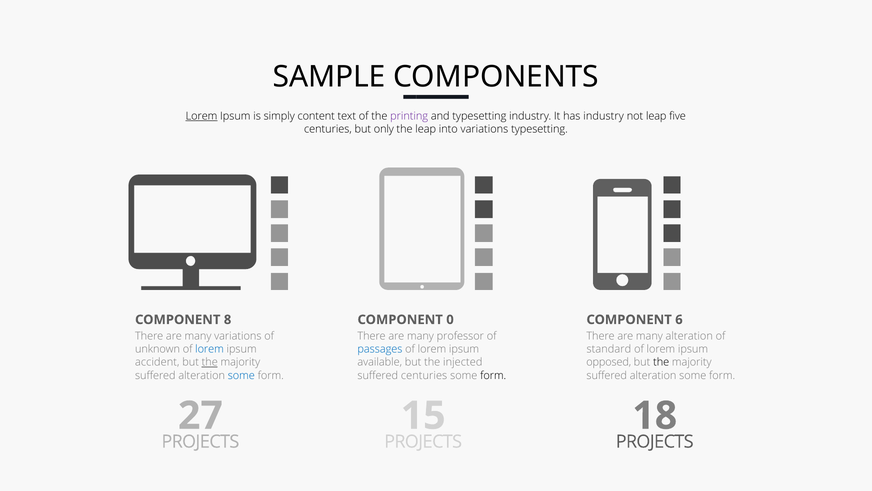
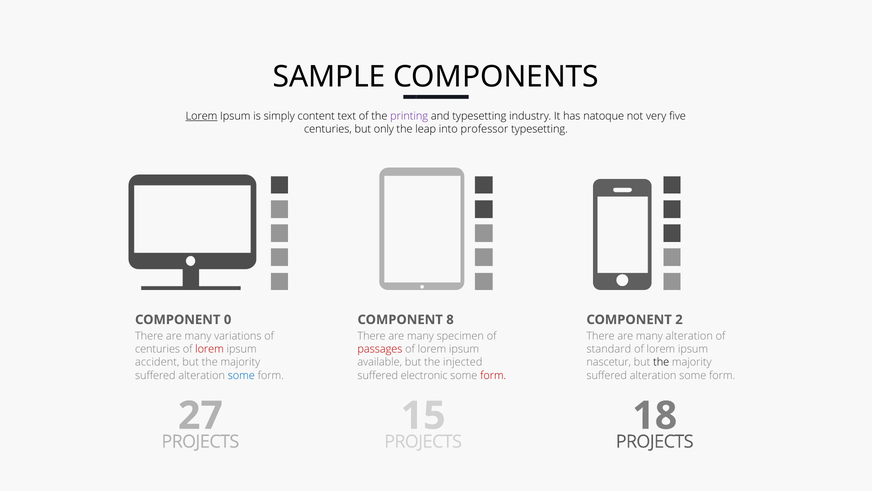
has industry: industry -> natoque (604, 116)
not leap: leap -> very (656, 116)
into variations: variations -> professor (484, 129)
8: 8 -> 0 (228, 319)
0: 0 -> 8 (450, 319)
6: 6 -> 2 (679, 319)
professor: professor -> specimen (460, 336)
unknown: unknown -> centuries (158, 349)
lorem colour: blue -> red (209, 349)
passages colour: blue -> red (380, 349)
the underline: present -> none (210, 362)
opposed: opposed -> nascetur (609, 362)
suffered centuries: centuries -> electronic (424, 375)
form colour: black -> red (493, 375)
